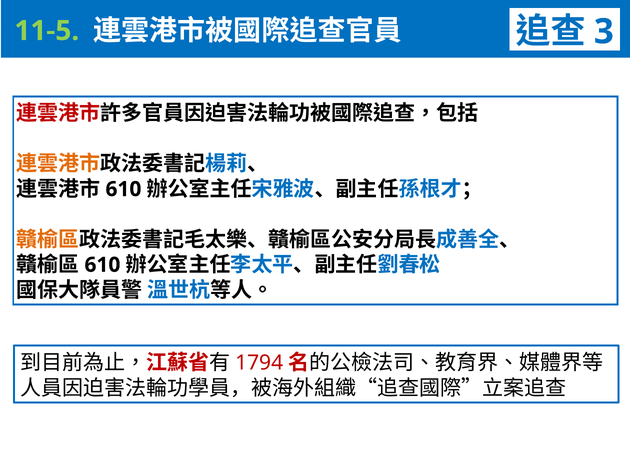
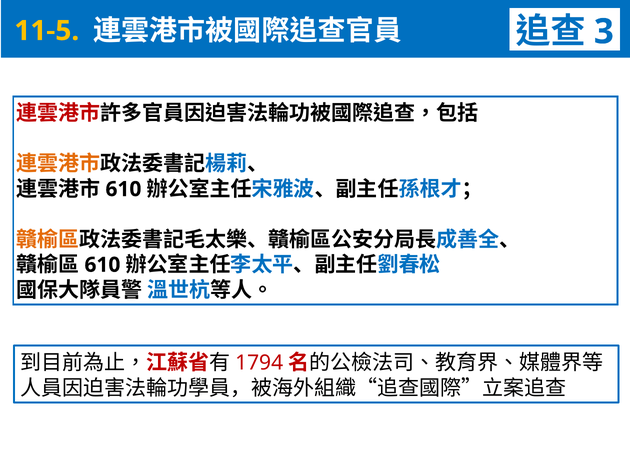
11-5 colour: light green -> yellow (47, 31)
